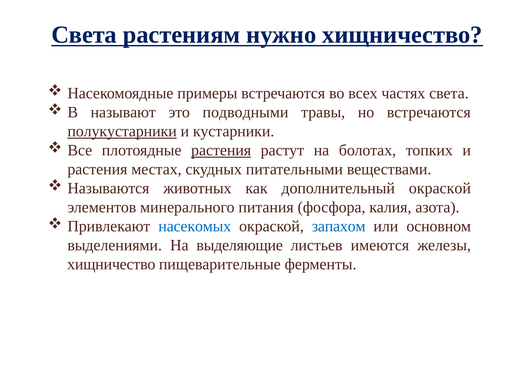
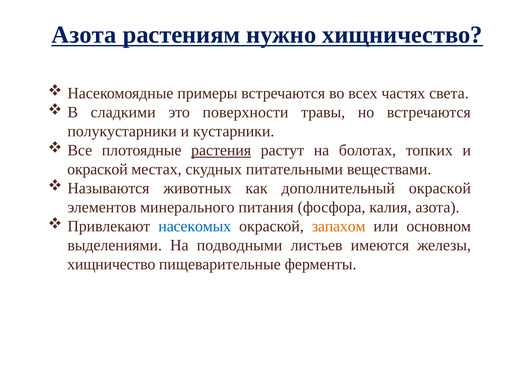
Света: Света -> Азота (84, 35)
называют: называют -> сладкими (123, 112)
подводными: подводными -> поверхности (246, 112)
полукустарники underline: present -> none (122, 131)
растения: растения -> окраской (97, 169)
запахом colour: blue -> orange (339, 226)
выделяющие: выделяющие -> подводными (240, 245)
